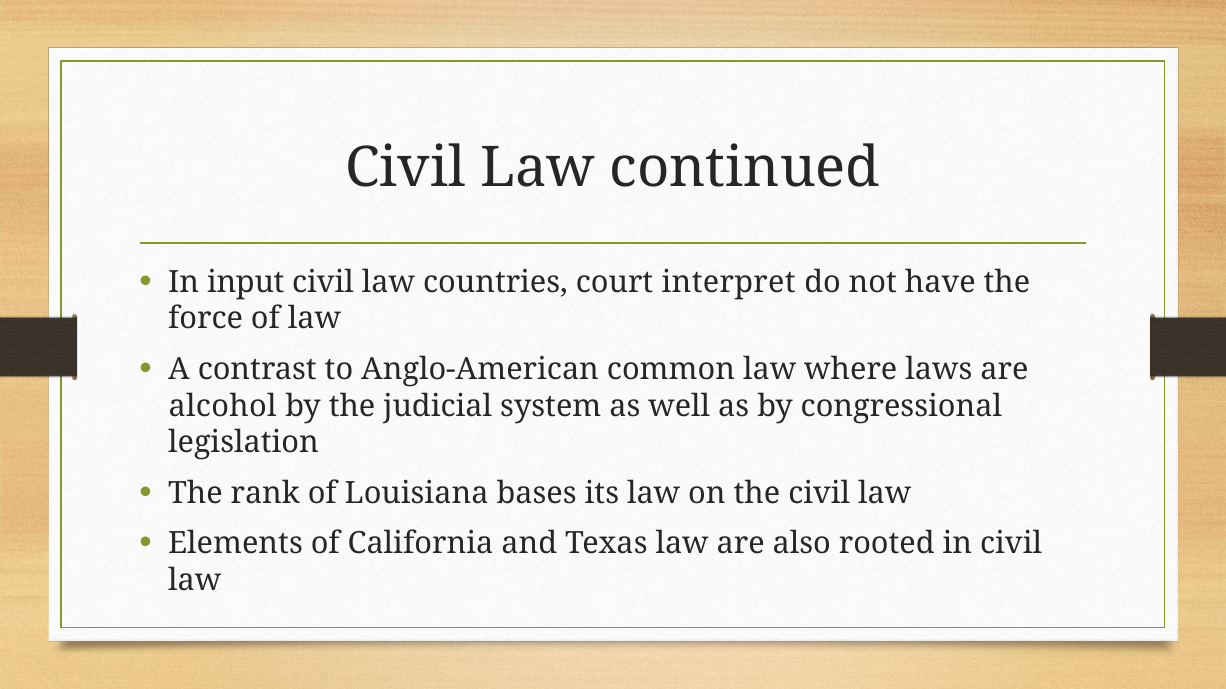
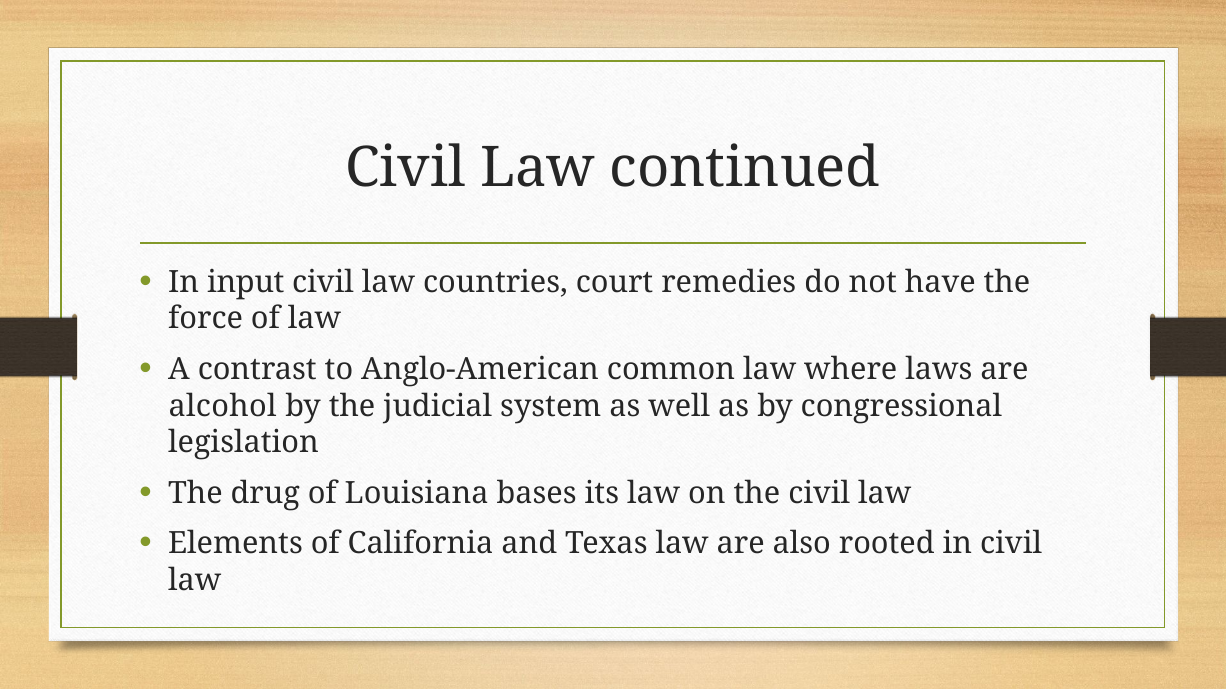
interpret: interpret -> remedies (729, 282)
rank: rank -> drug (265, 494)
